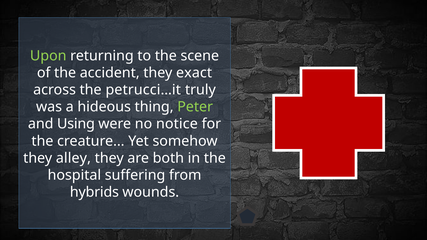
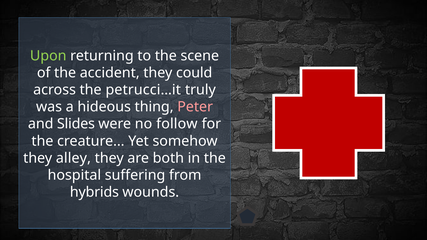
exact: exact -> could (194, 73)
Peter colour: light green -> pink (195, 107)
Using: Using -> Slides (76, 124)
notice: notice -> follow (177, 124)
